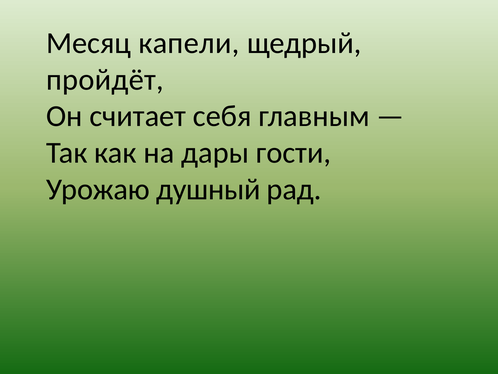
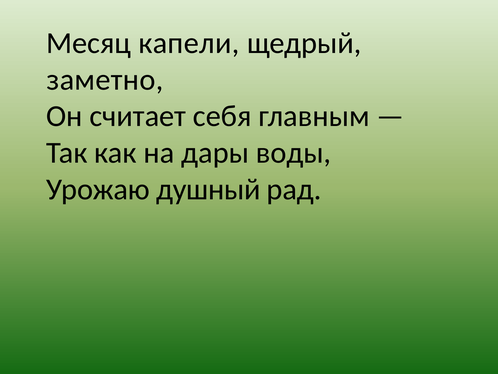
пройдёт: пройдёт -> заметно (105, 80)
гости: гости -> воды (294, 153)
